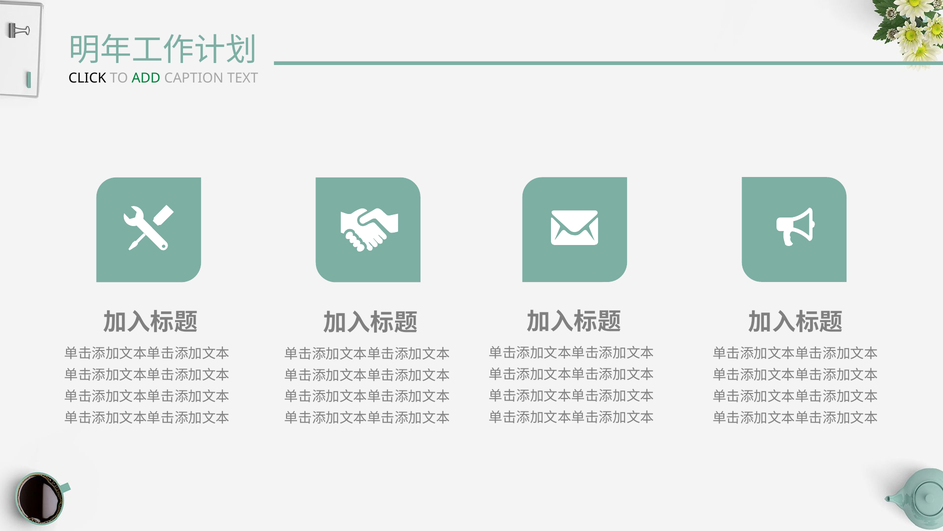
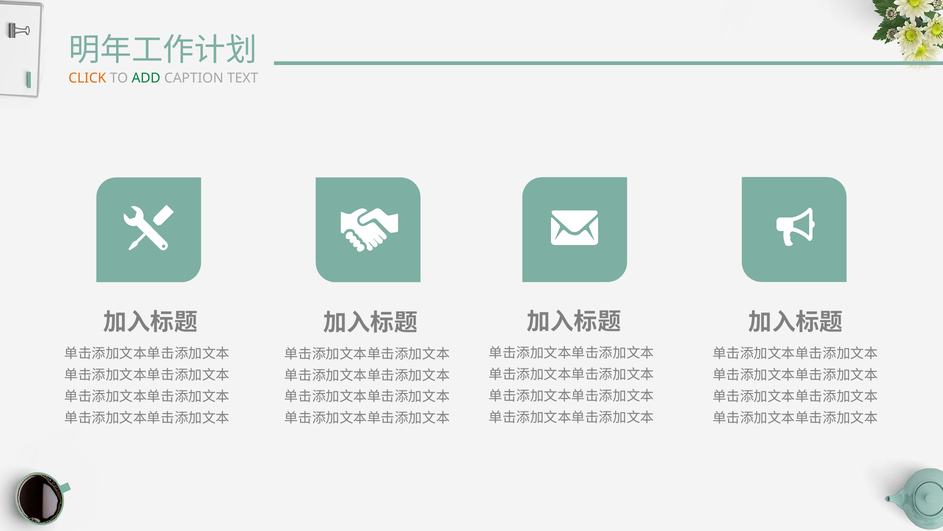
CLICK colour: black -> orange (87, 78)
